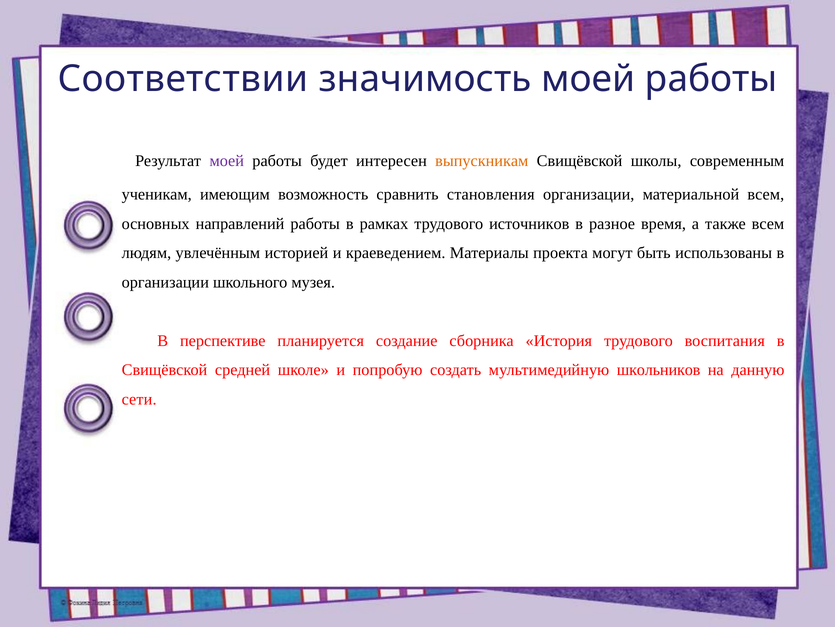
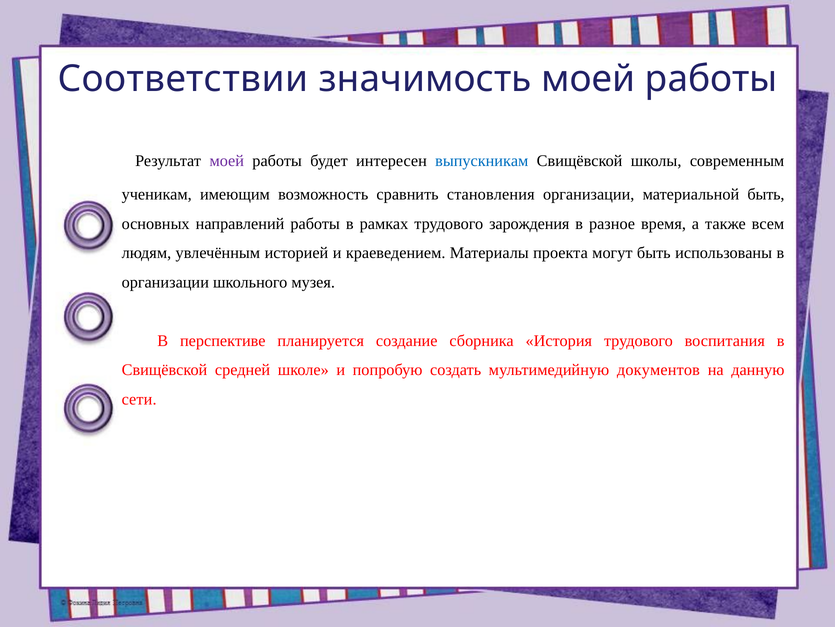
выпускникам colour: orange -> blue (482, 161)
материальной всем: всем -> быть (766, 194)
источников: источников -> зарождения (529, 223)
школьников: школьников -> документов (658, 370)
